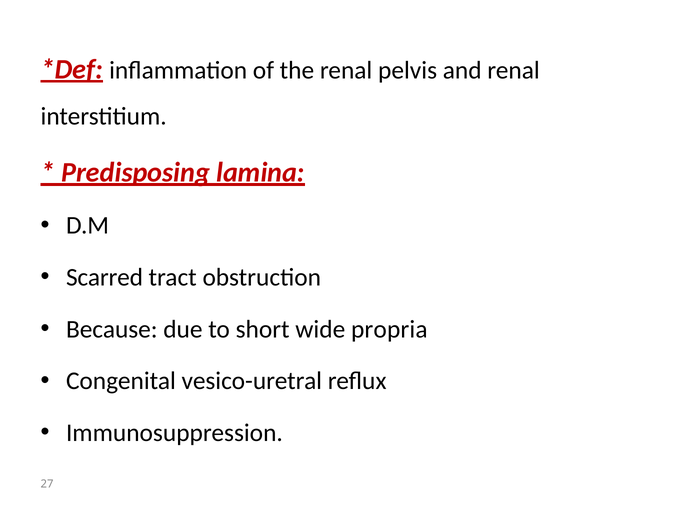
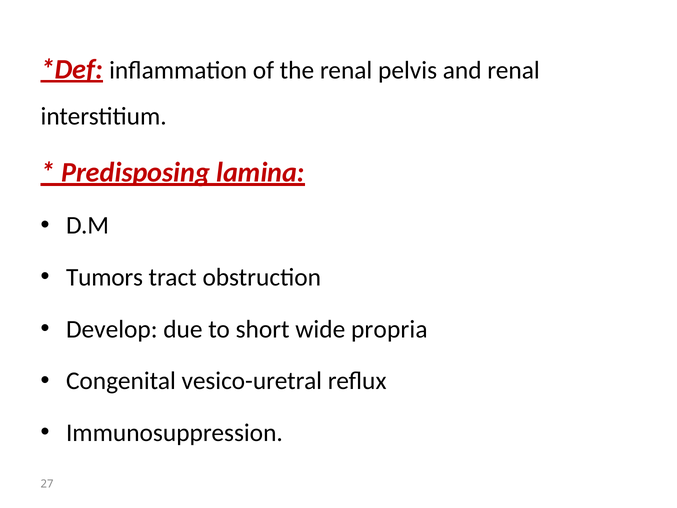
Scarred: Scarred -> Tumors (105, 277)
Because: Because -> Develop (112, 329)
